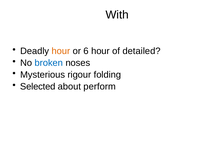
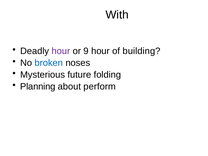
hour colour: orange -> purple (61, 51)
6: 6 -> 9 (86, 51)
detailed: detailed -> building (142, 51)
rigour: rigour -> future (79, 75)
Selected: Selected -> Planning (38, 87)
